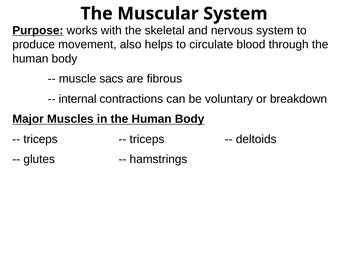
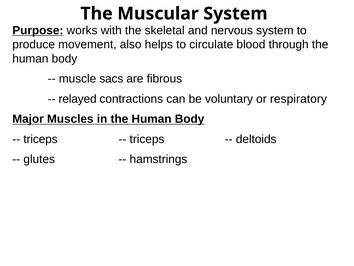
internal: internal -> relayed (78, 99)
breakdown: breakdown -> respiratory (298, 99)
